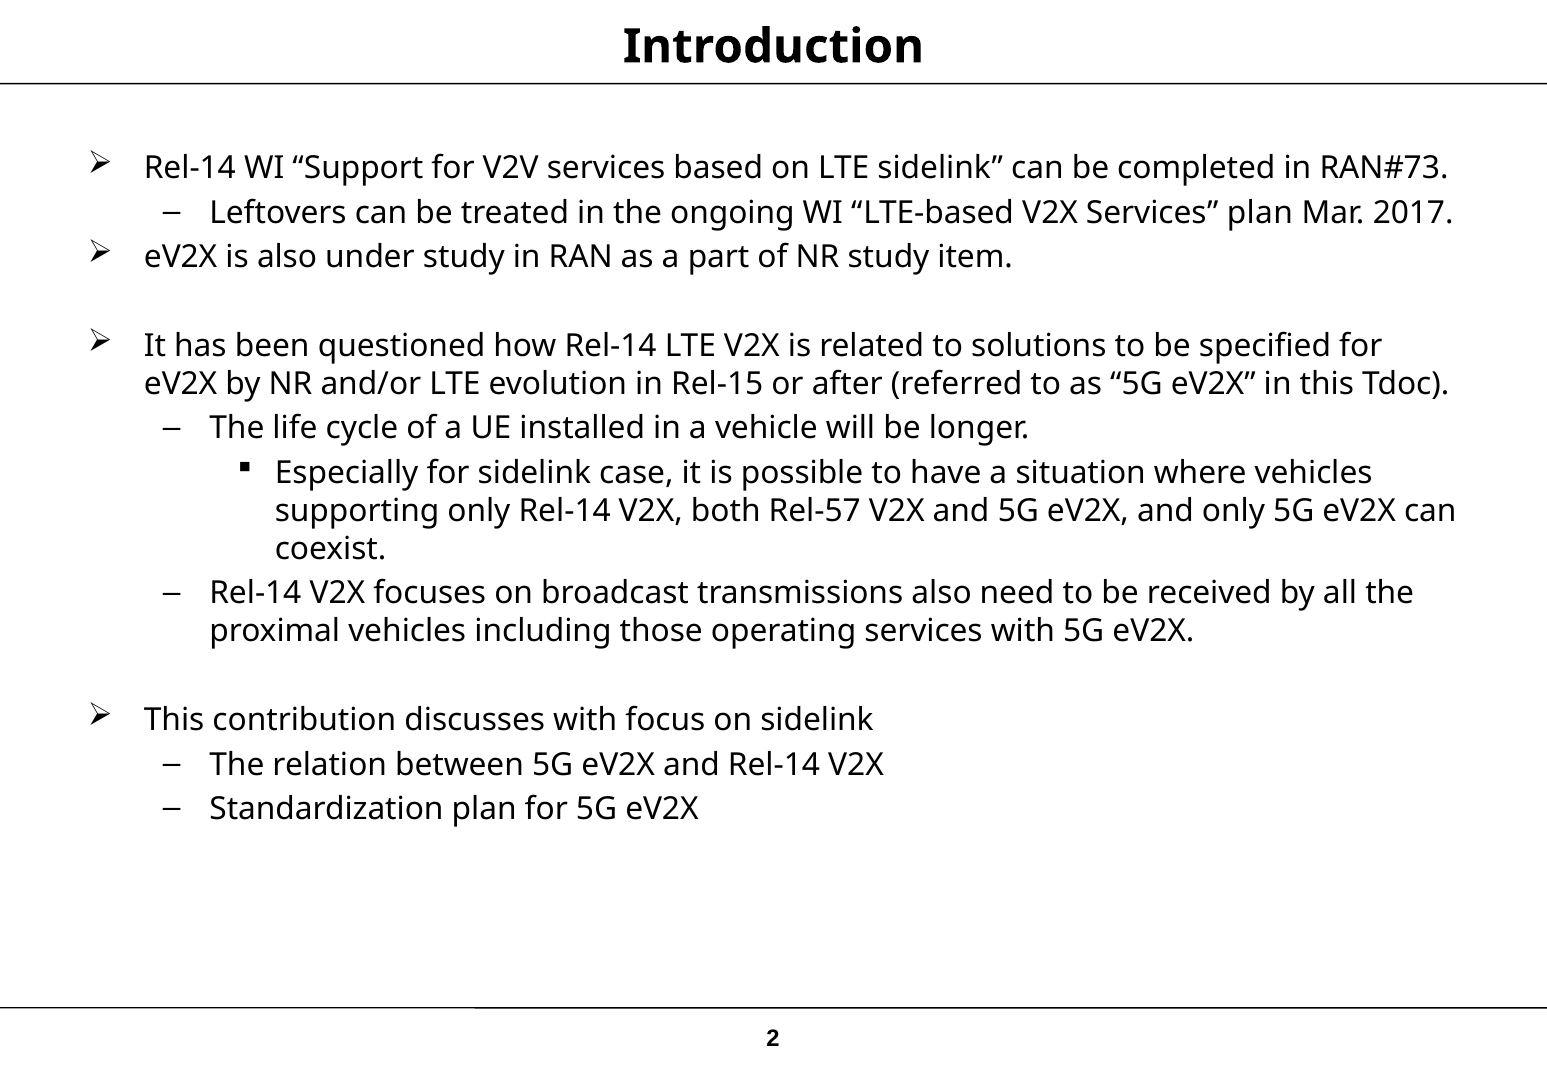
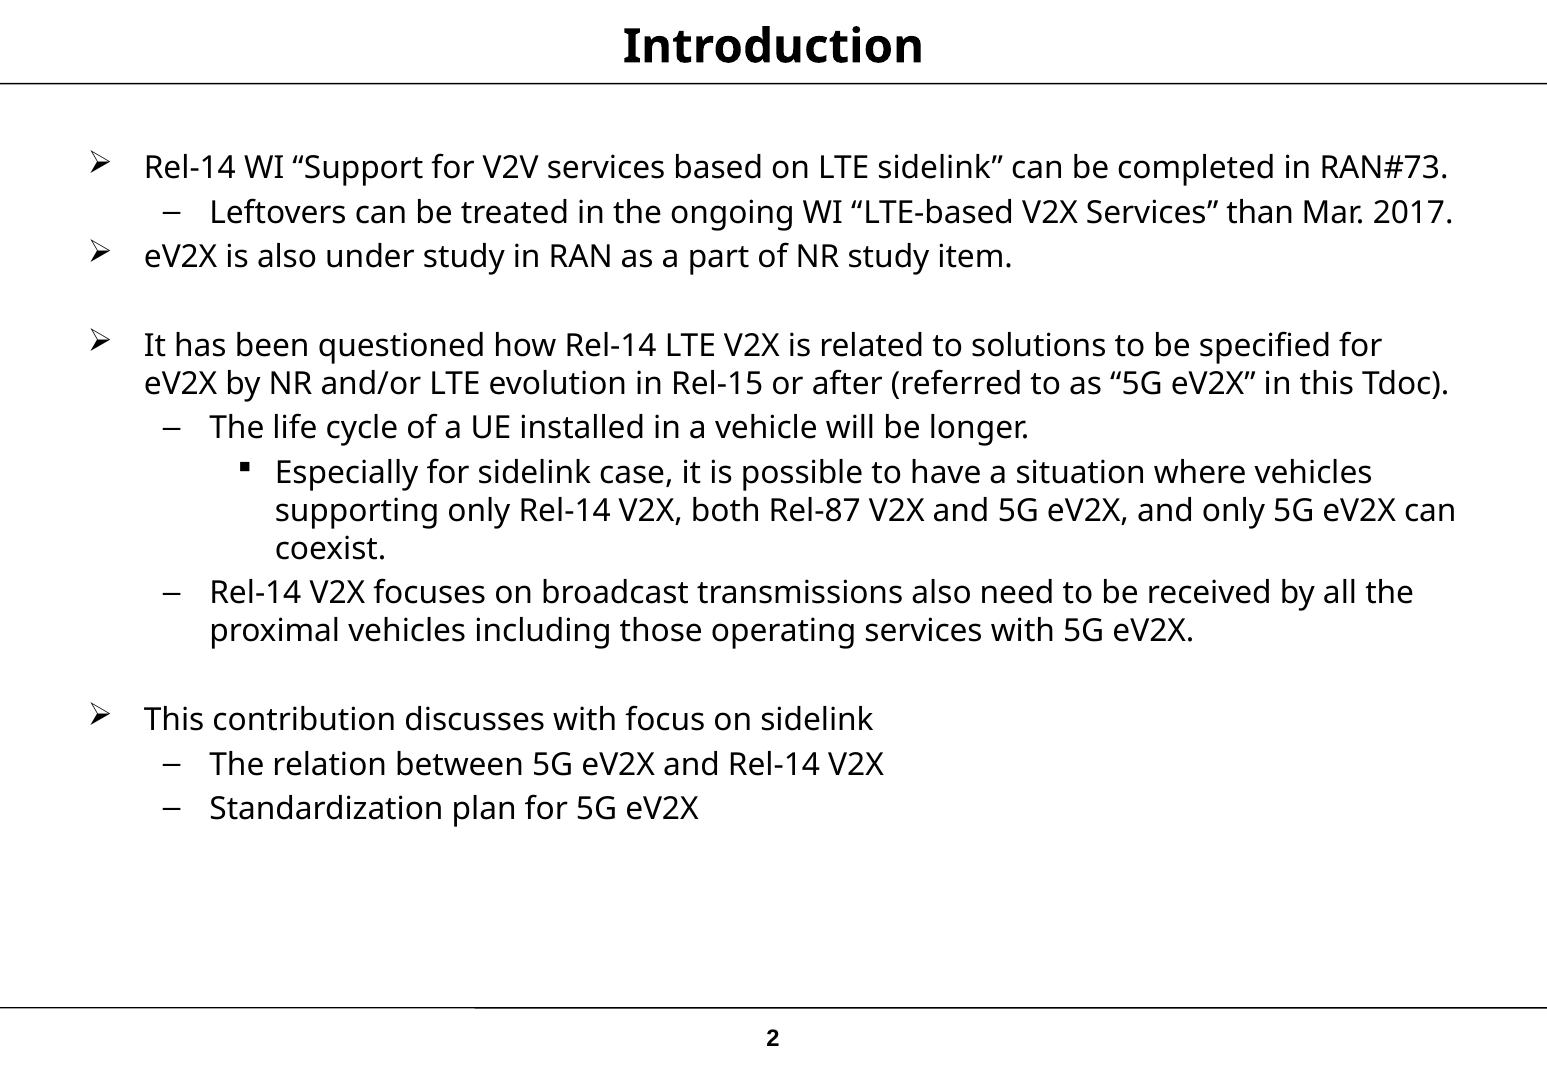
Services plan: plan -> than (1260, 213)
Rel-57: Rel-57 -> Rel-87 (815, 511)
